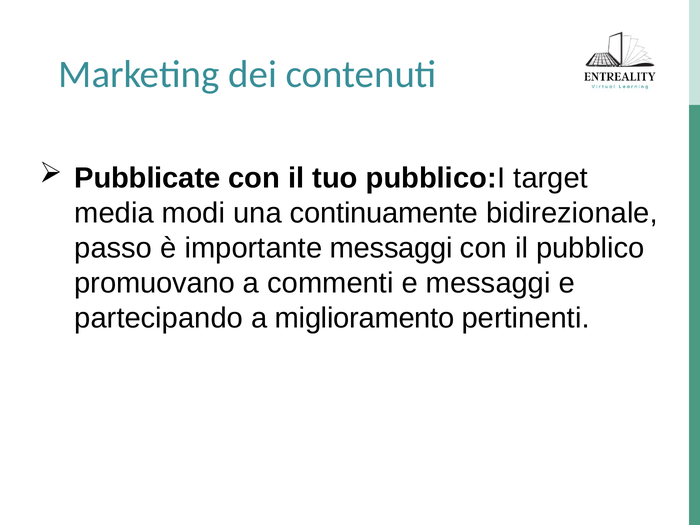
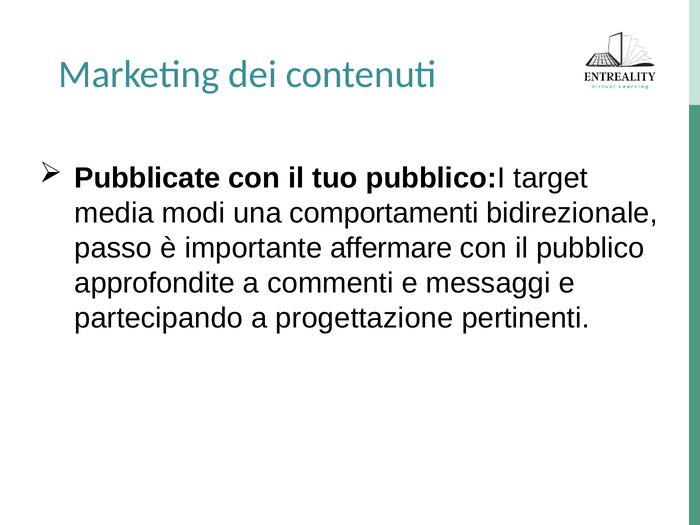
continuamente: continuamente -> comportamenti (384, 213)
importante messaggi: messaggi -> affermare (391, 248)
promuovano: promuovano -> approfondite (155, 283)
miglioramento: miglioramento -> progettazione (364, 318)
